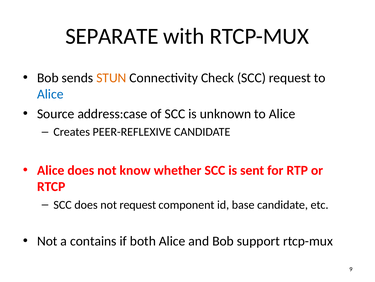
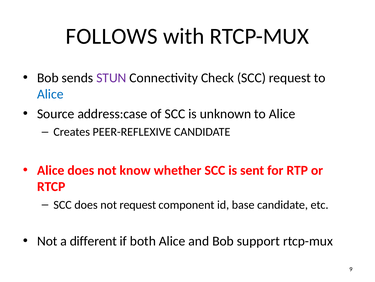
SEPARATE: SEPARATE -> FOLLOWS (112, 36)
STUN colour: orange -> purple (111, 78)
contains: contains -> different (93, 240)
